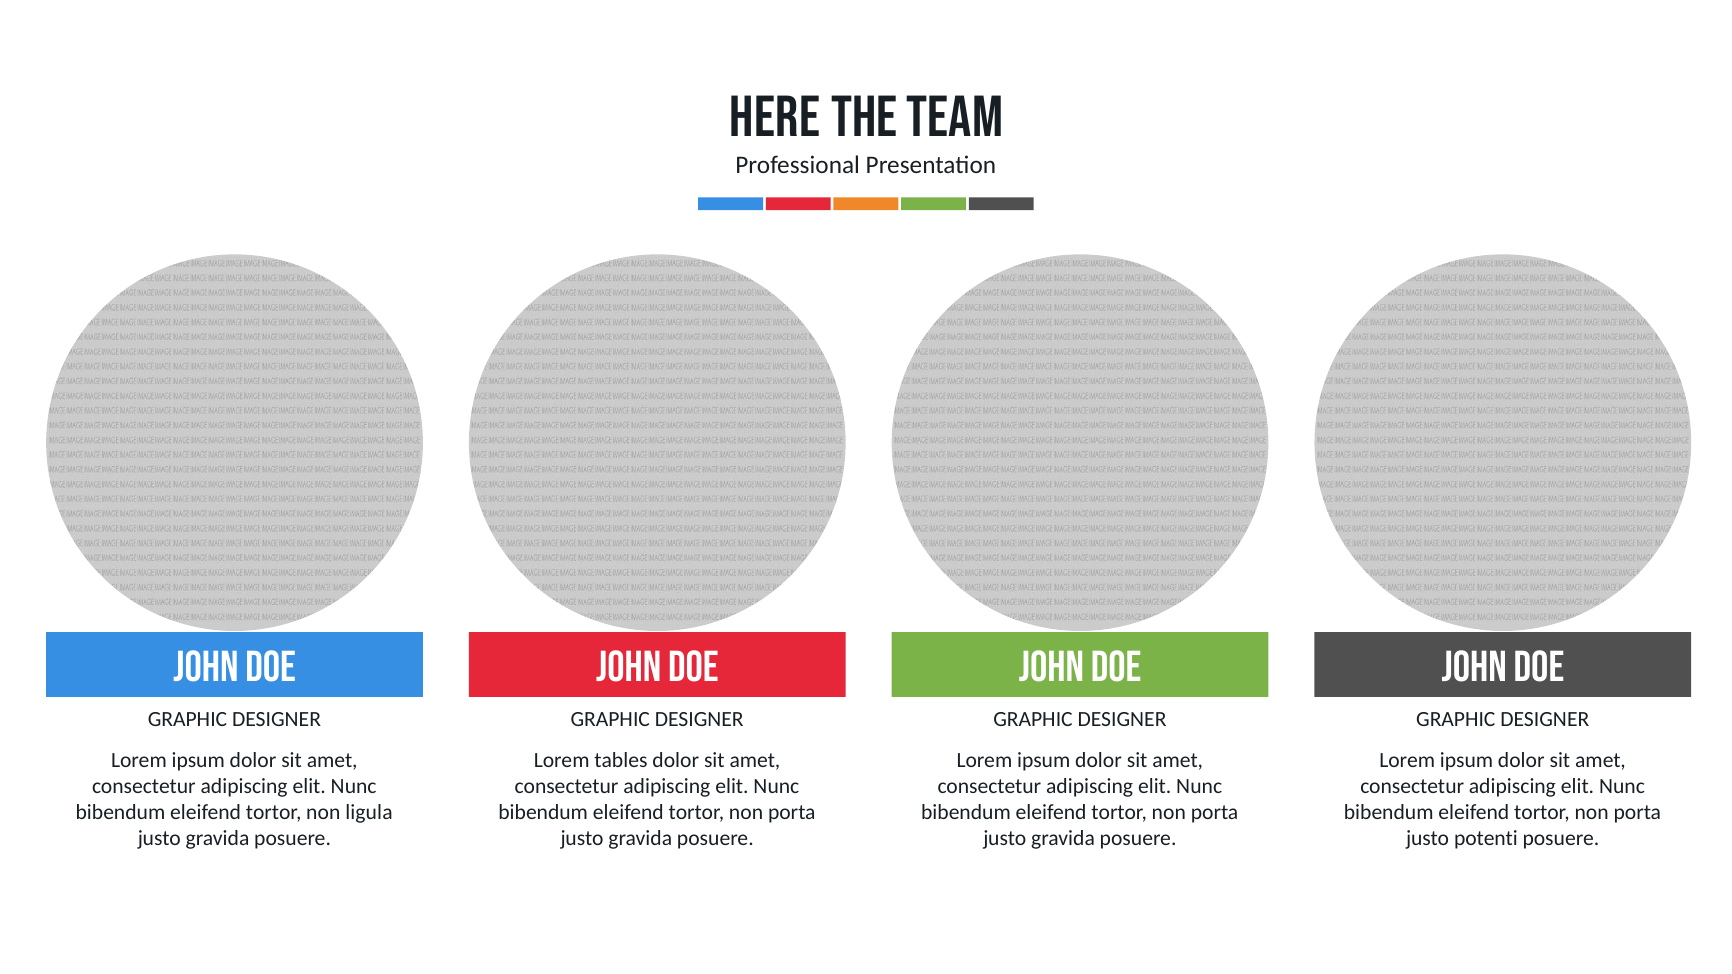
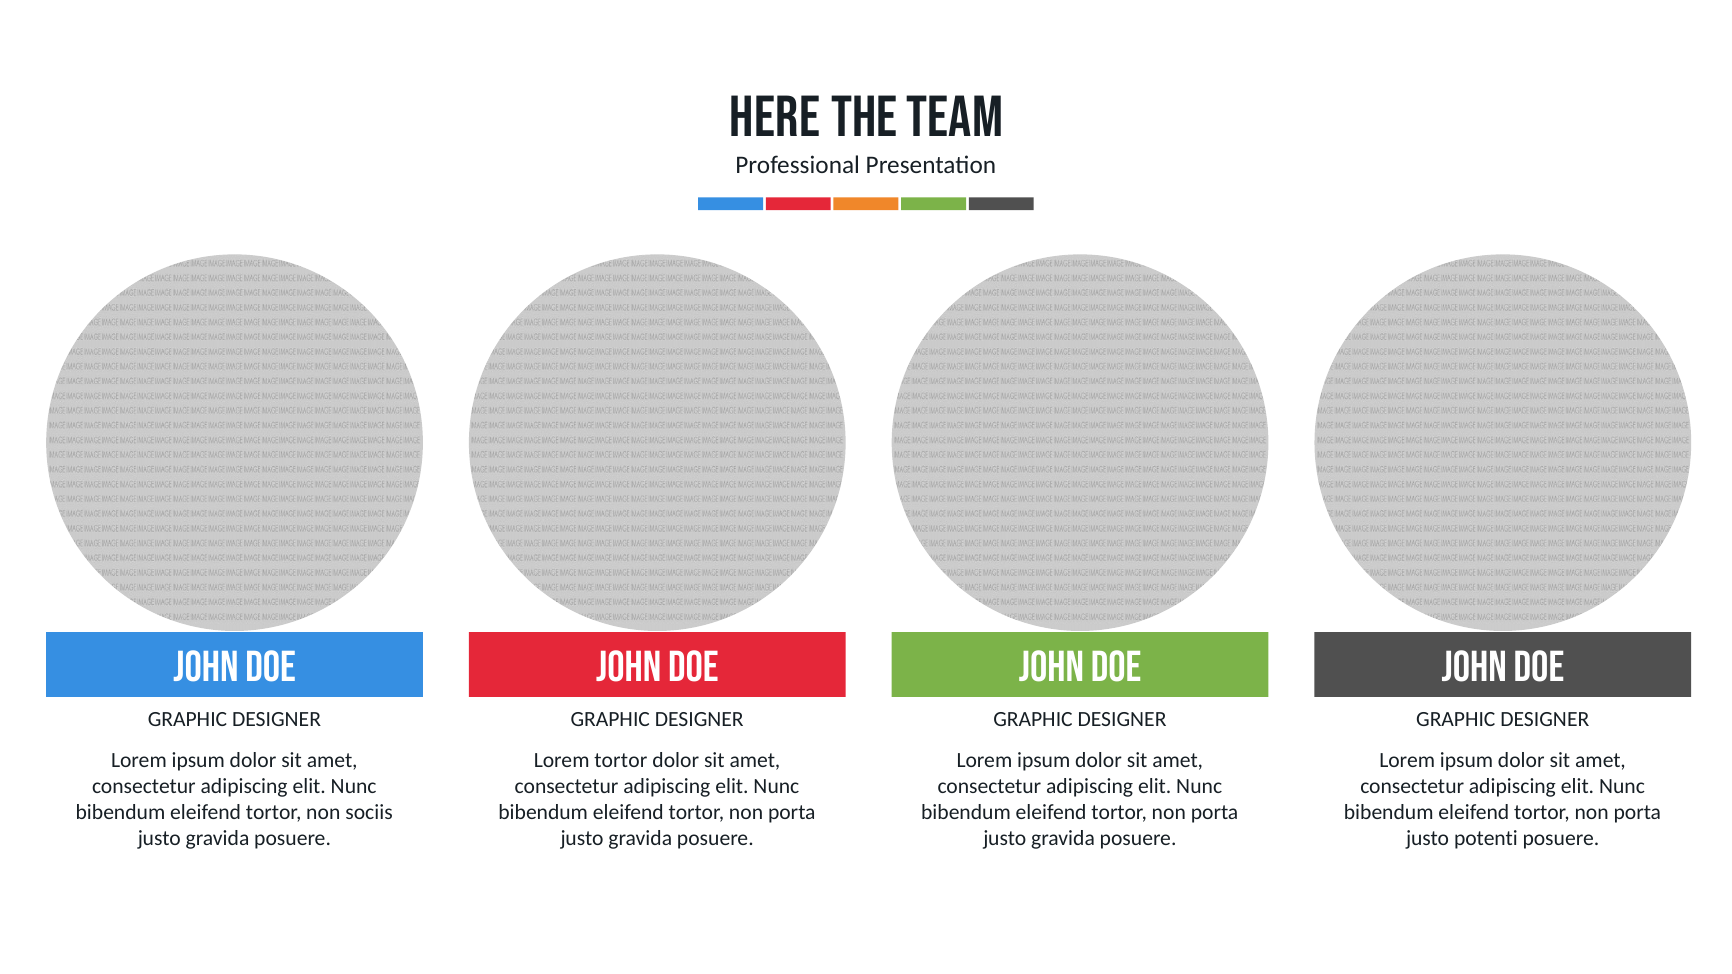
Lorem tables: tables -> tortor (621, 760)
ligula: ligula -> sociis (369, 812)
